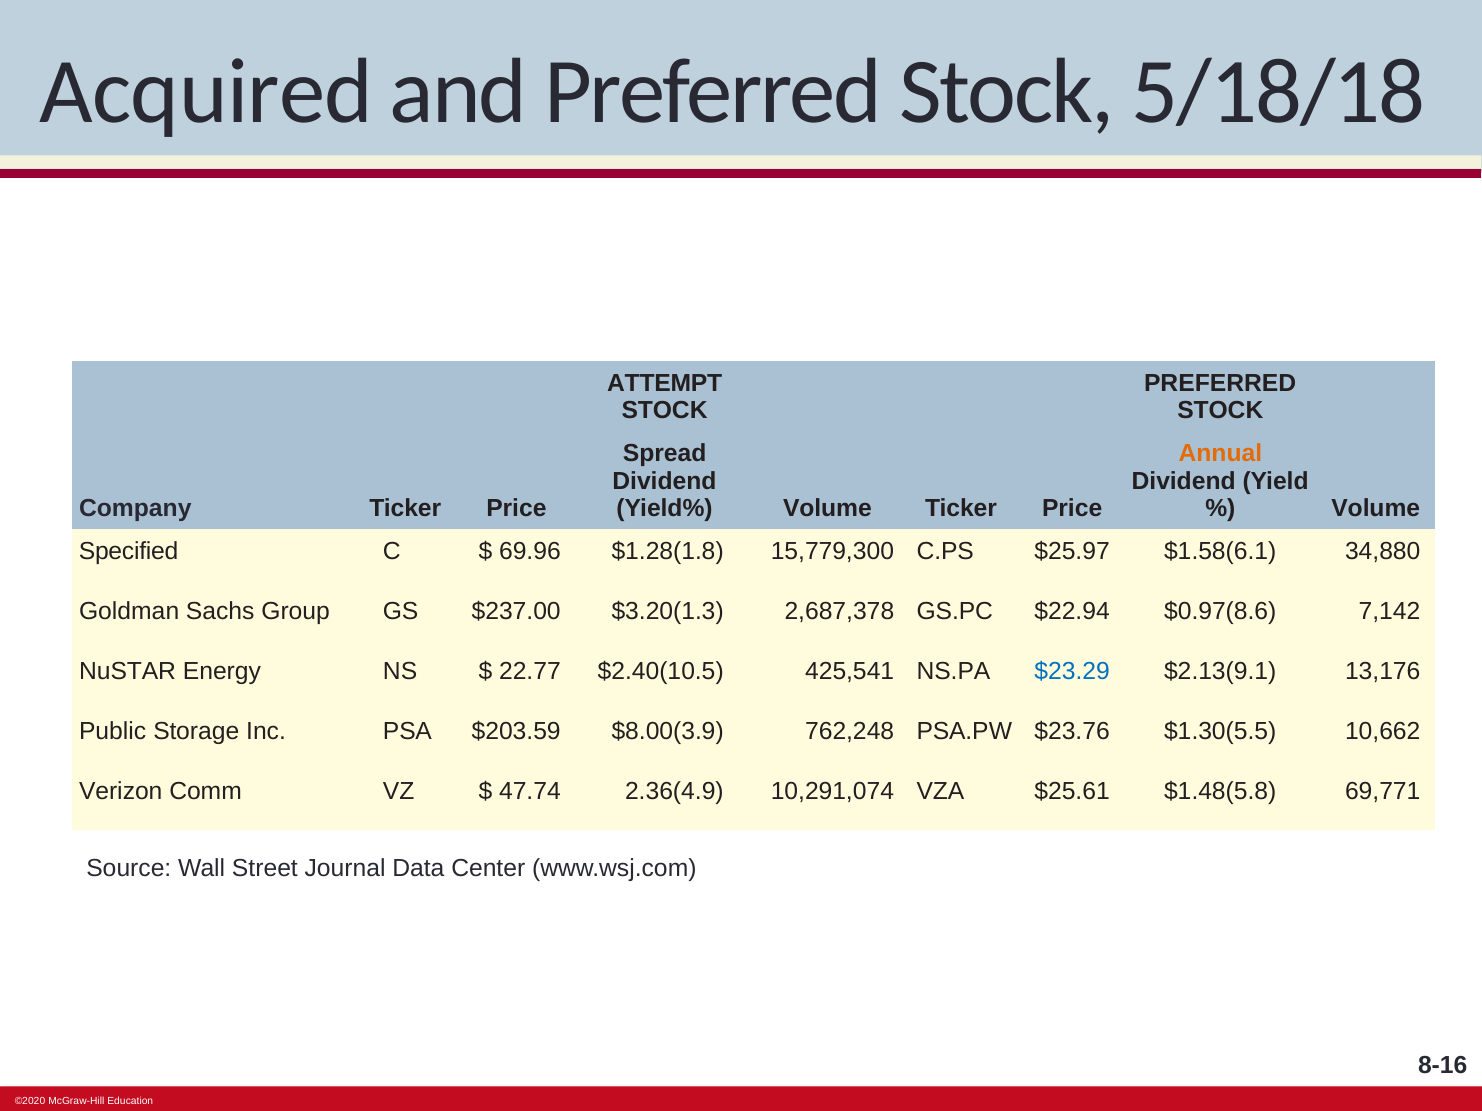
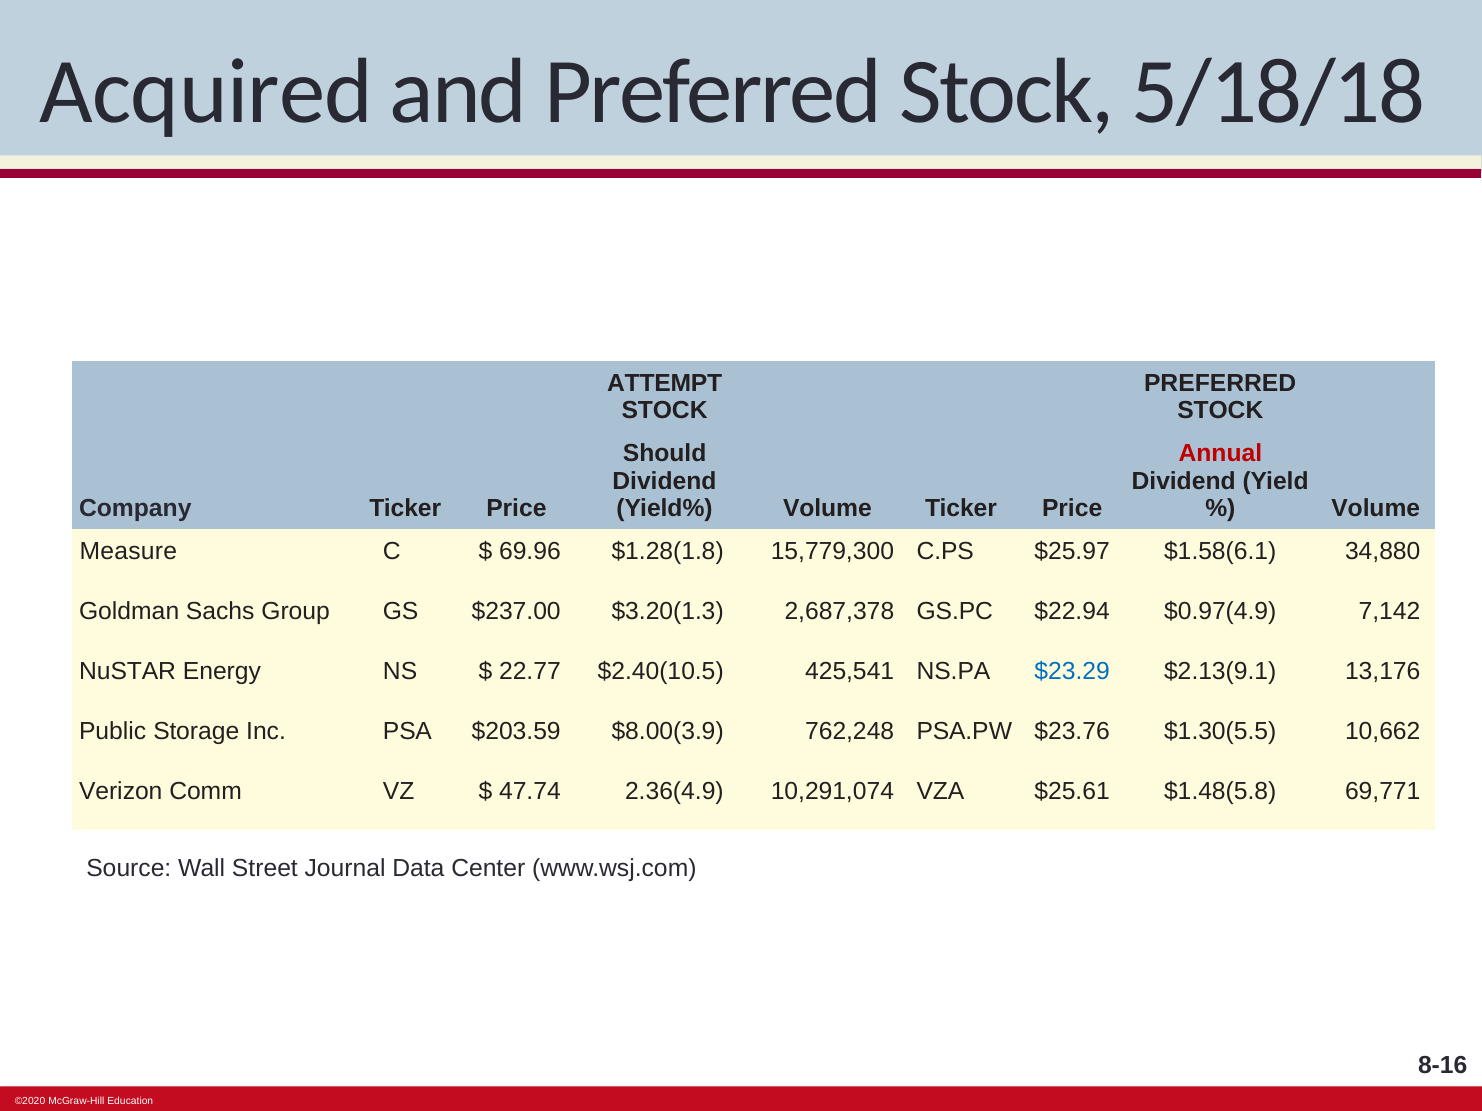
Spread: Spread -> Should (665, 453)
Annual colour: orange -> red (1220, 453)
Specified: Specified -> Measure (128, 551)
$0.97(8.6: $0.97(8.6 -> $0.97(4.9 (1220, 611)
